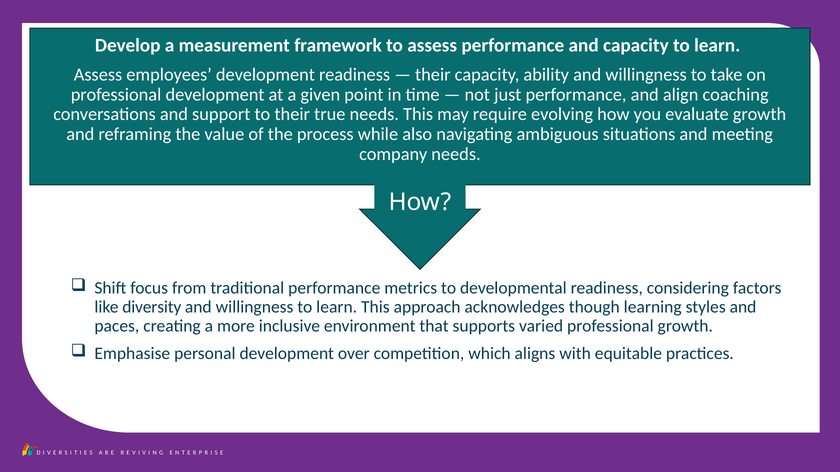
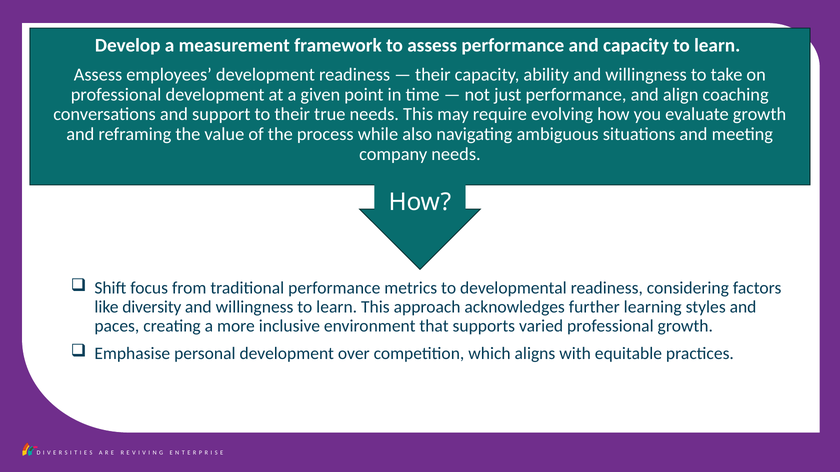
though: though -> further (594, 307)
